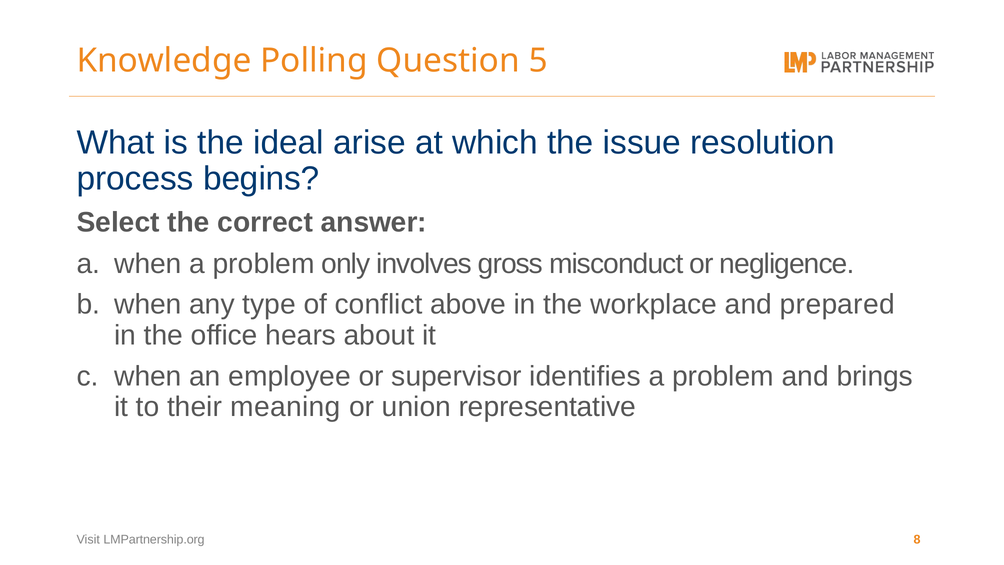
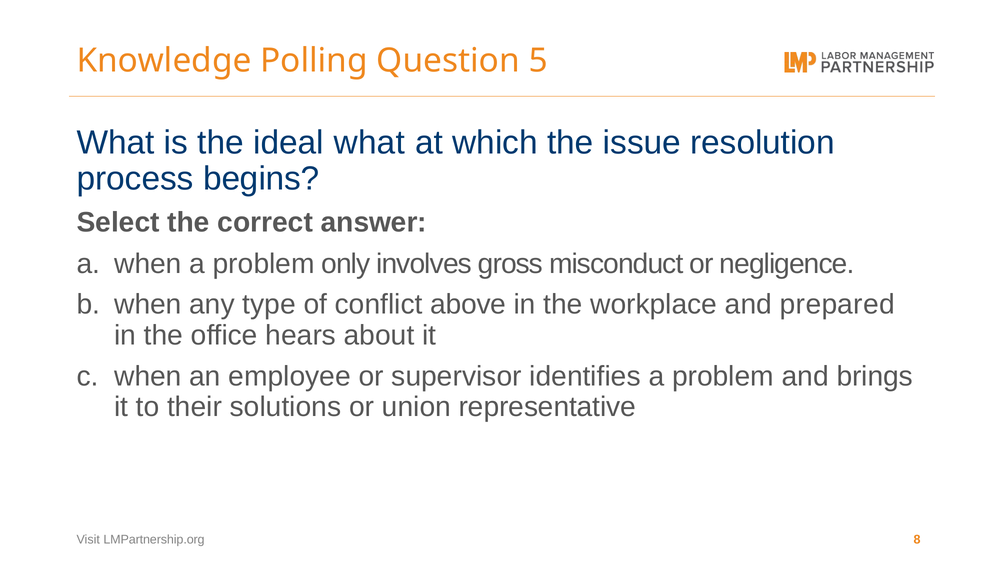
ideal arise: arise -> what (369, 143)
meaning: meaning -> solutions (286, 407)
